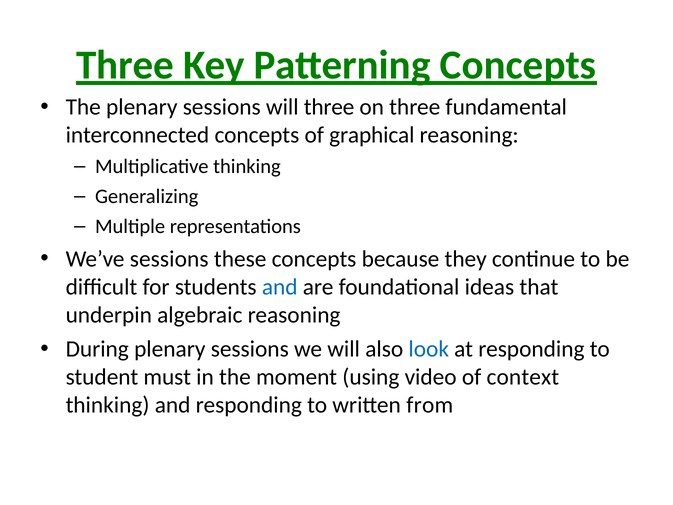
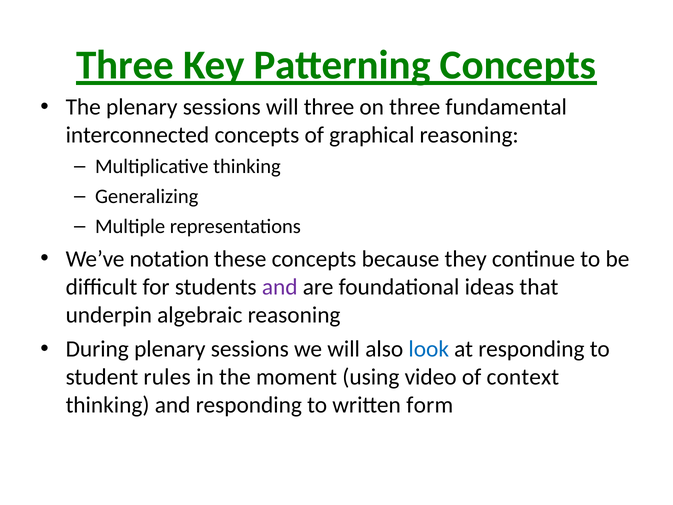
We’ve sessions: sessions -> notation (169, 259)
and colour: blue -> purple (280, 287)
must: must -> rules (167, 377)
from: from -> form (430, 405)
